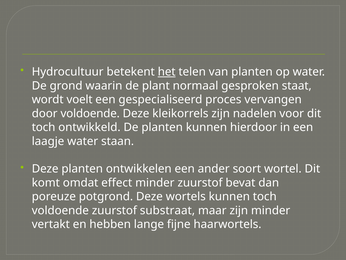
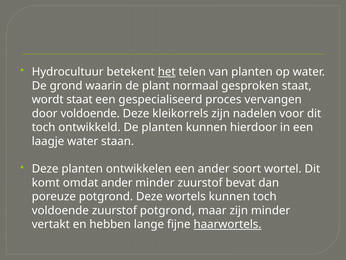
wordt voelt: voelt -> staat (80, 99)
omdat effect: effect -> ander (117, 182)
zuurstof substraat: substraat -> potgrond (167, 210)
haarwortels underline: none -> present (227, 224)
